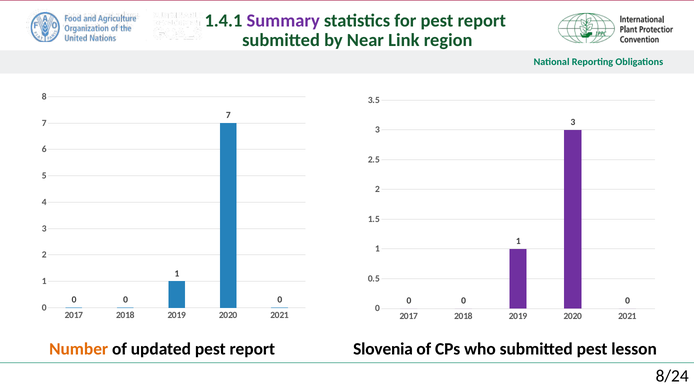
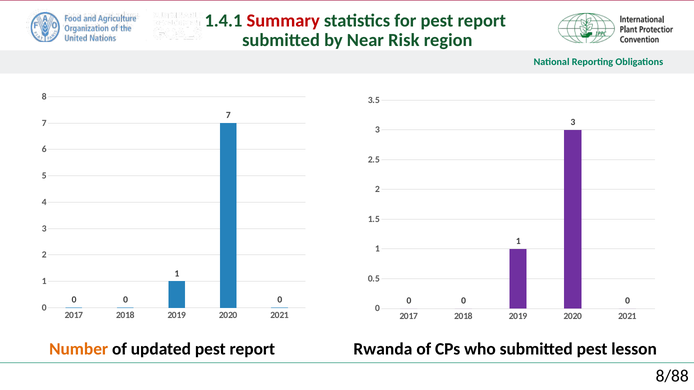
Summary colour: purple -> red (283, 20)
Link: Link -> Risk (404, 40)
Slovenia: Slovenia -> Rwanda (383, 349)
8/24: 8/24 -> 8/88 (672, 376)
